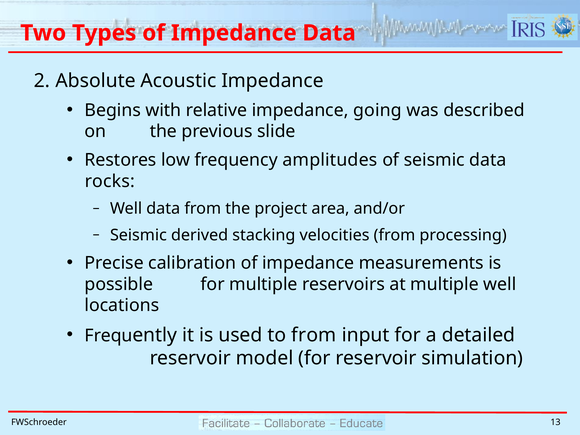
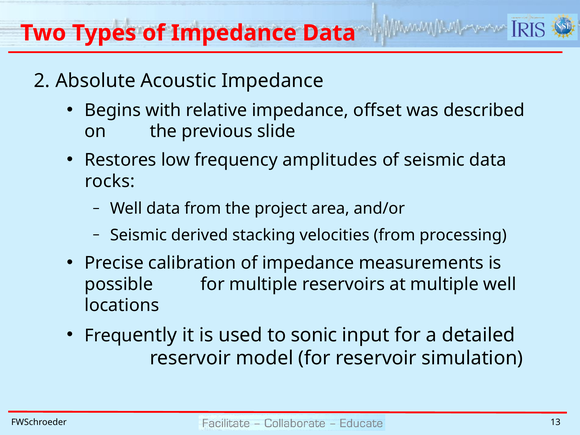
going: going -> offset (377, 110)
to from: from -> sonic (314, 335)
